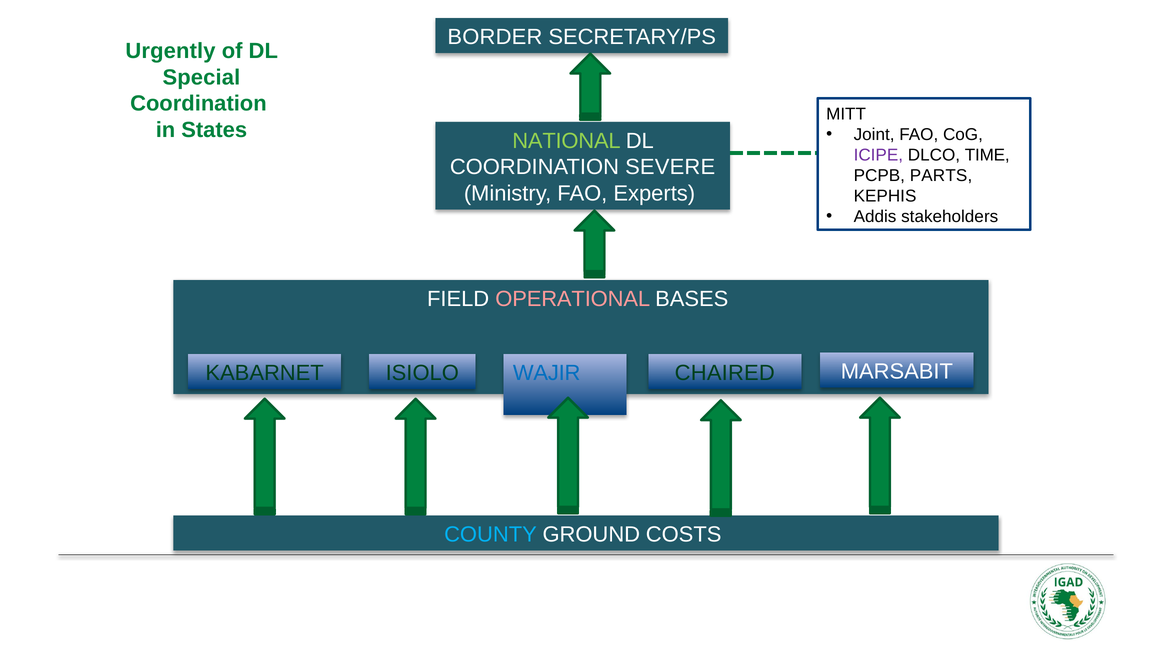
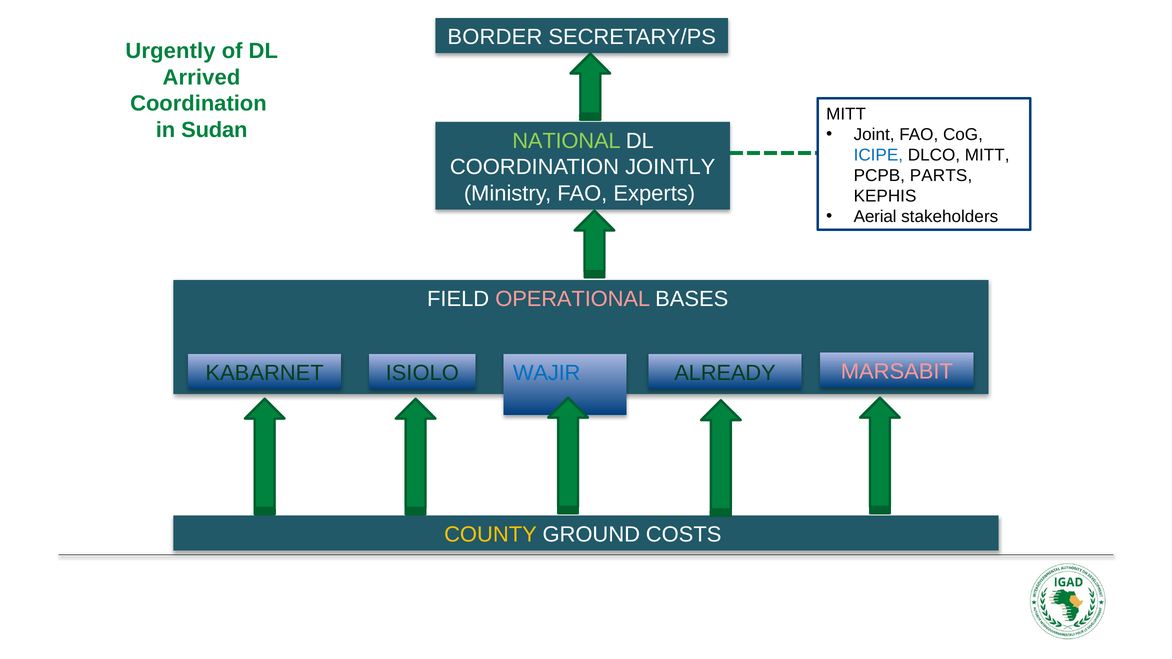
Special: Special -> Arrived (201, 77)
States: States -> Sudan (214, 130)
ICIPE colour: purple -> blue (878, 155)
DLCO TIME: TIME -> MITT (987, 155)
SEVERE: SEVERE -> JOINTLY (670, 167)
Addis: Addis -> Aerial (875, 217)
CHAIRED: CHAIRED -> ALREADY (725, 373)
MARSABIT colour: white -> pink (897, 372)
COUNTY colour: light blue -> yellow (490, 535)
